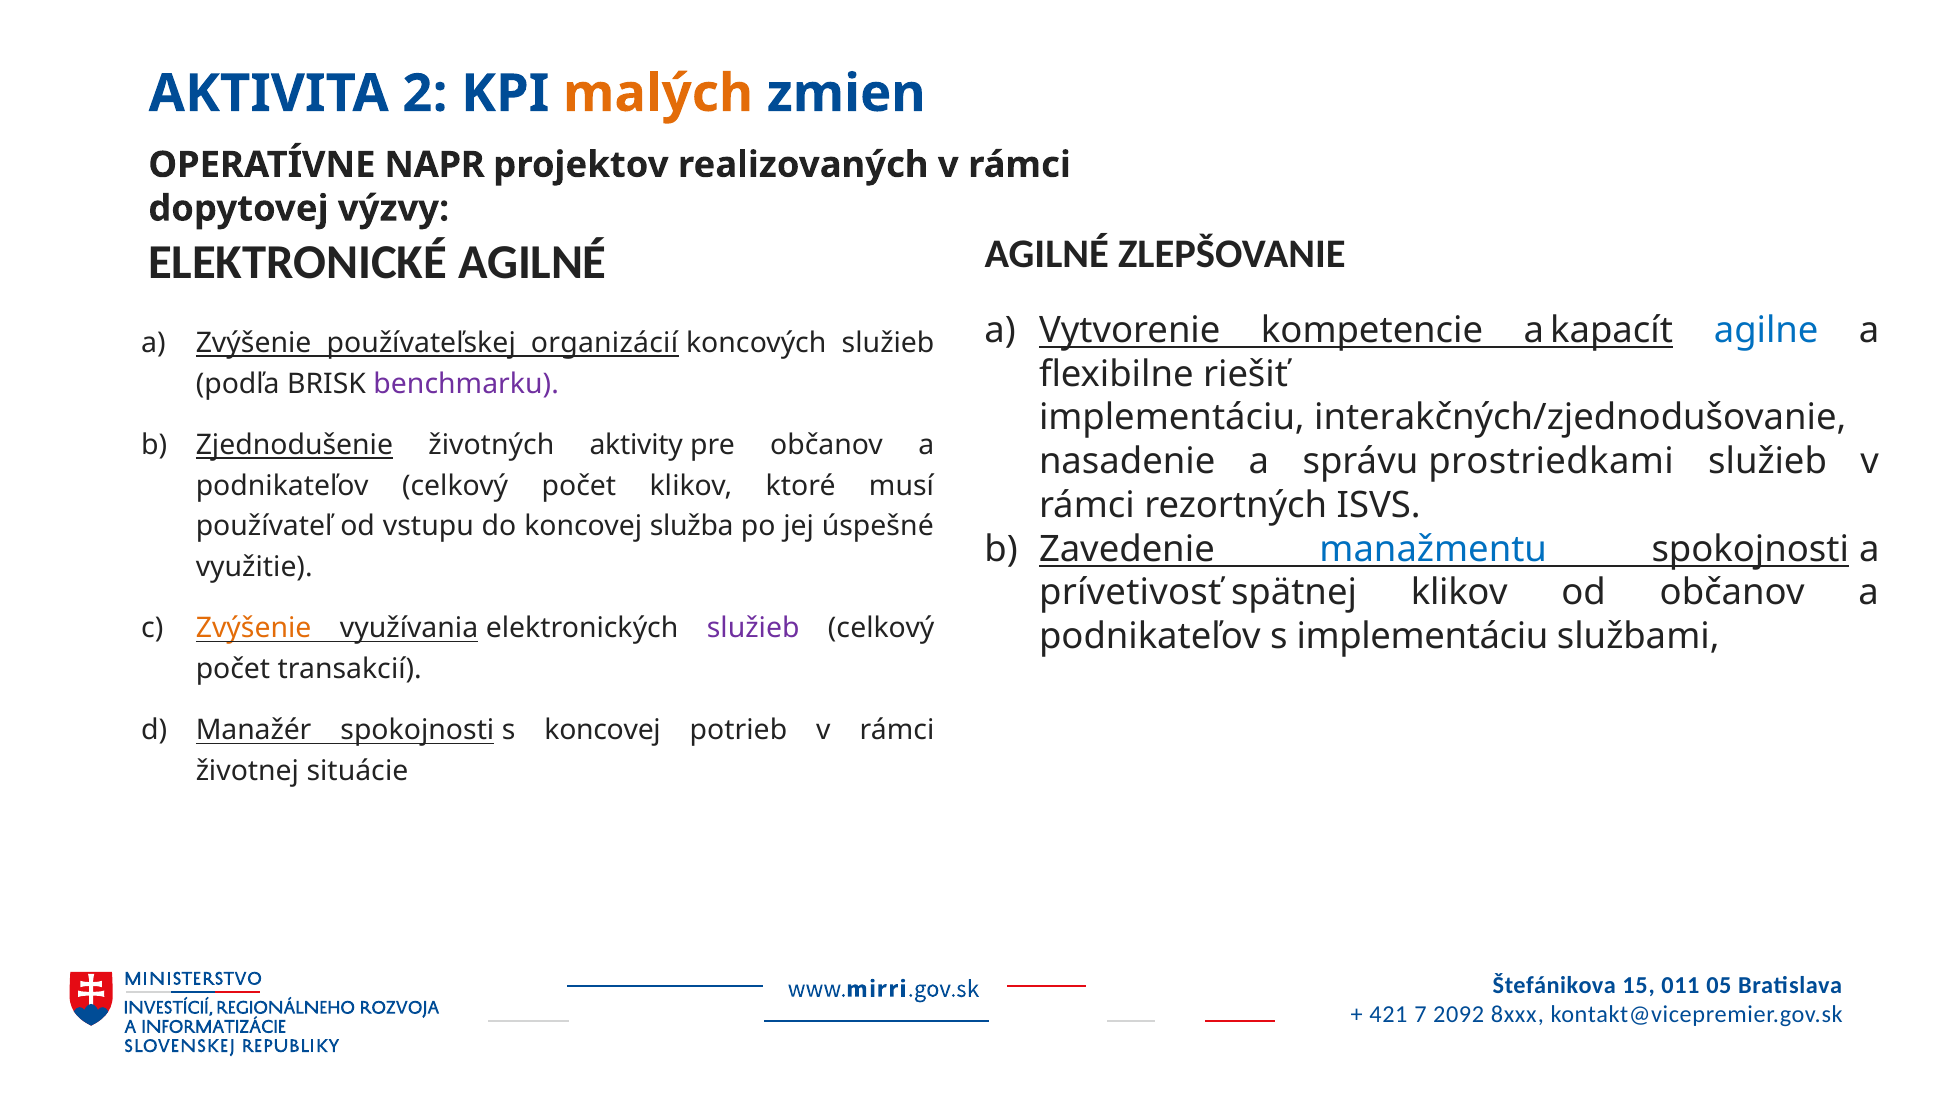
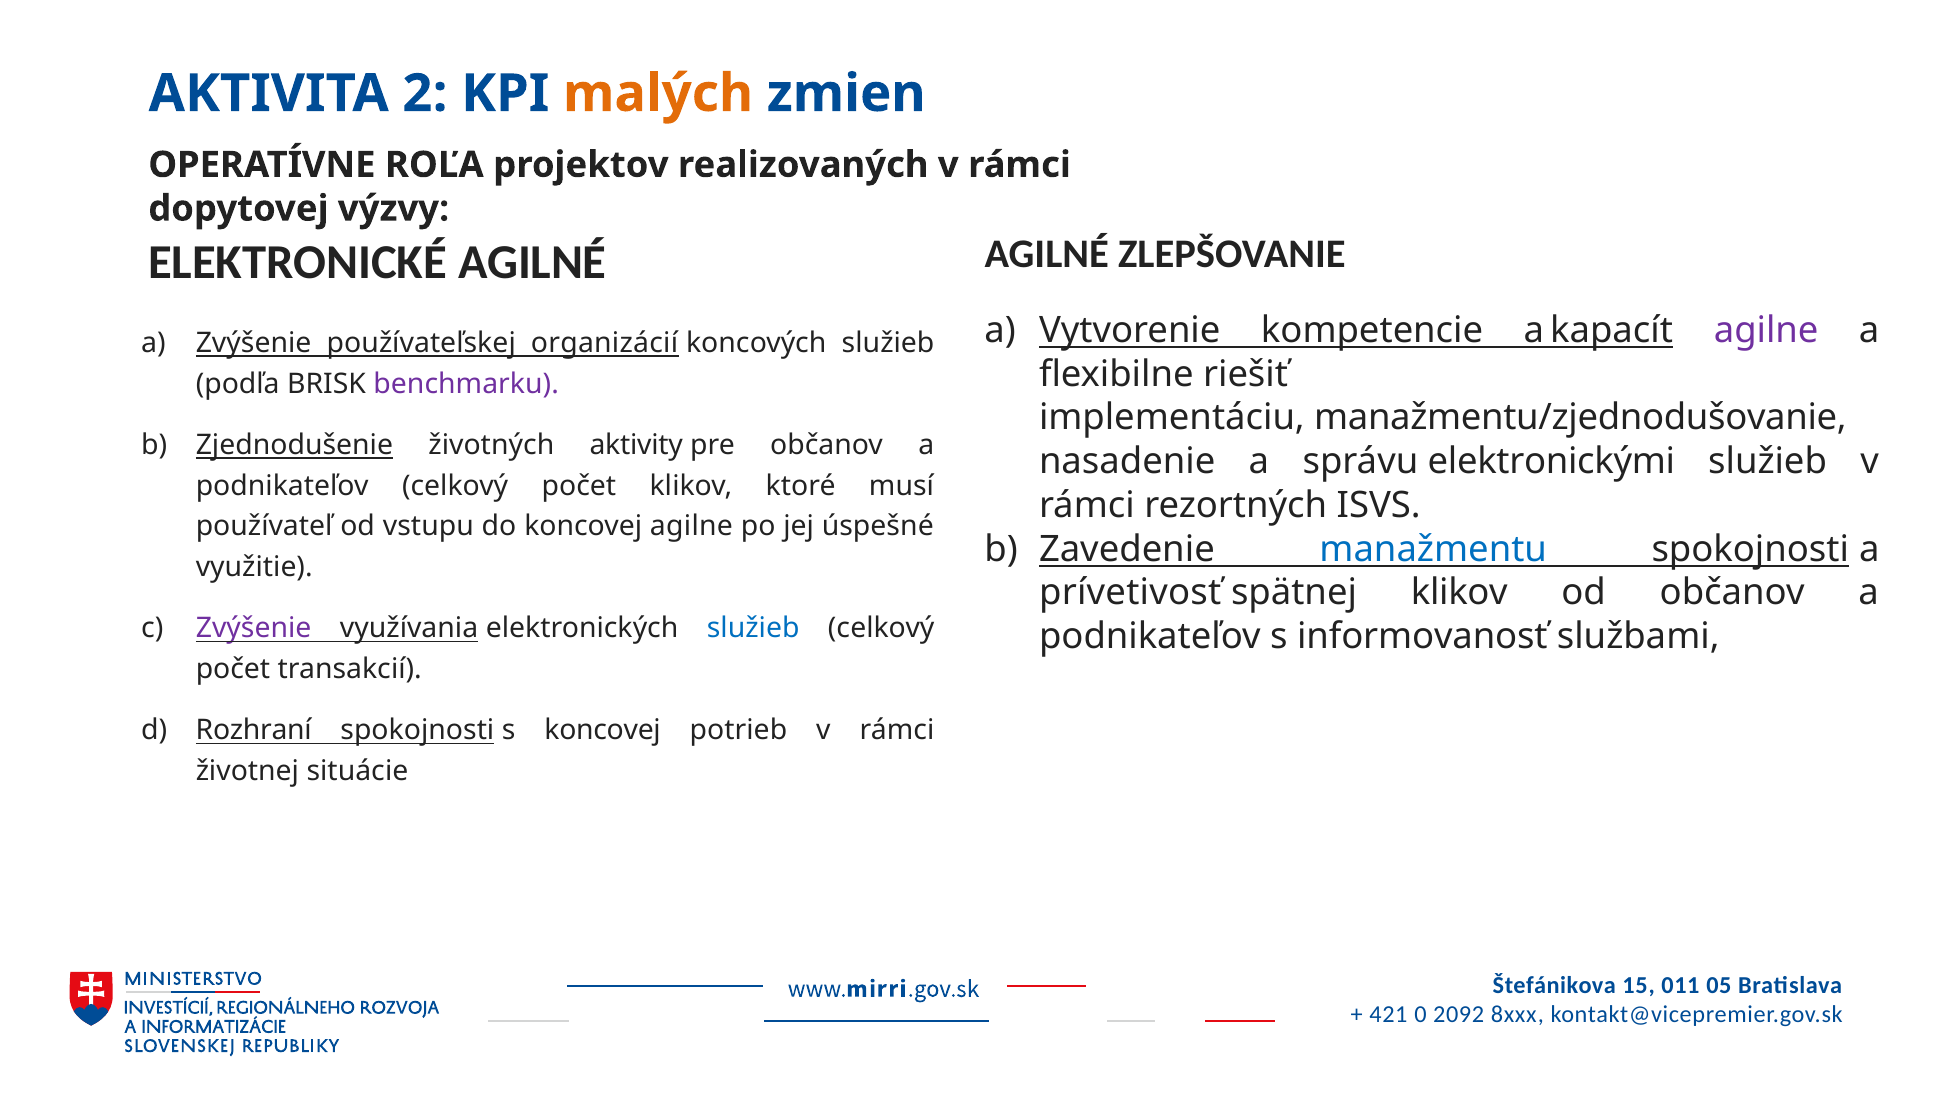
NAPR: NAPR -> ROĽA (434, 165)
agilne colour: blue -> purple (1766, 330)
interakčných/zjednodušovanie: interakčných/zjednodušovanie -> manažmentu/zjednodušovanie (1580, 418)
prostriedkami: prostriedkami -> elektronickými (1551, 462)
koncovej služba: služba -> agilne (691, 527)
Zvýšenie colour: orange -> purple (254, 628)
služieb colour: purple -> blue (753, 628)
s implementáciu: implementáciu -> informovanosť (1422, 637)
Manažér: Manažér -> Rozhraní (254, 730)
7: 7 -> 0 (1420, 1015)
